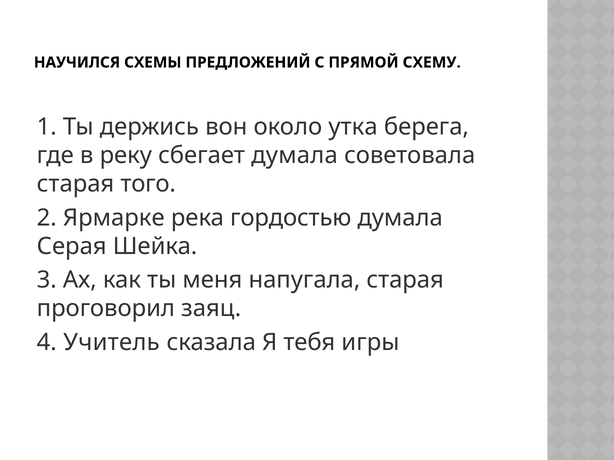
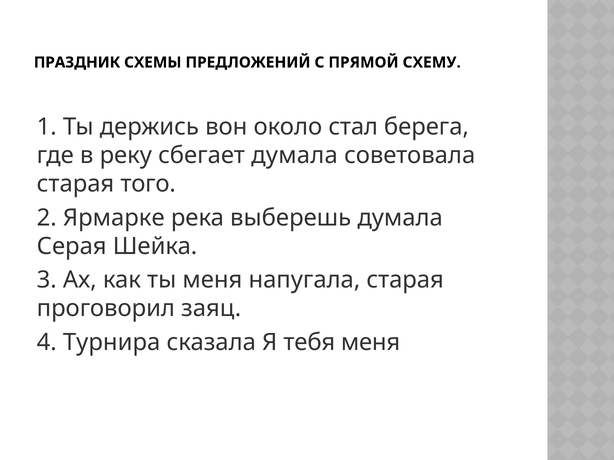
НАУЧИЛСЯ: НАУЧИЛСЯ -> ПРАЗДНИК (77, 63)
утка: утка -> стал (353, 127)
гордостью: гордостью -> выберешь (291, 218)
Учитель: Учитель -> Турнира (112, 343)
тебя игры: игры -> меня (371, 343)
